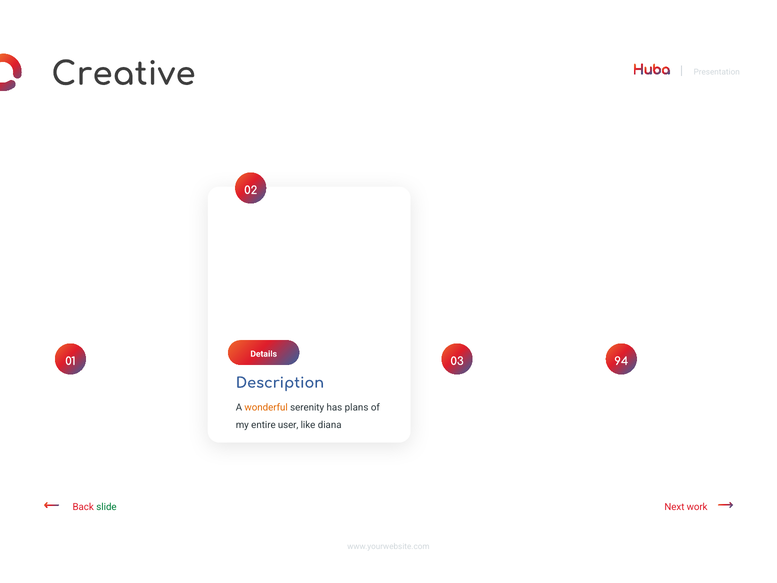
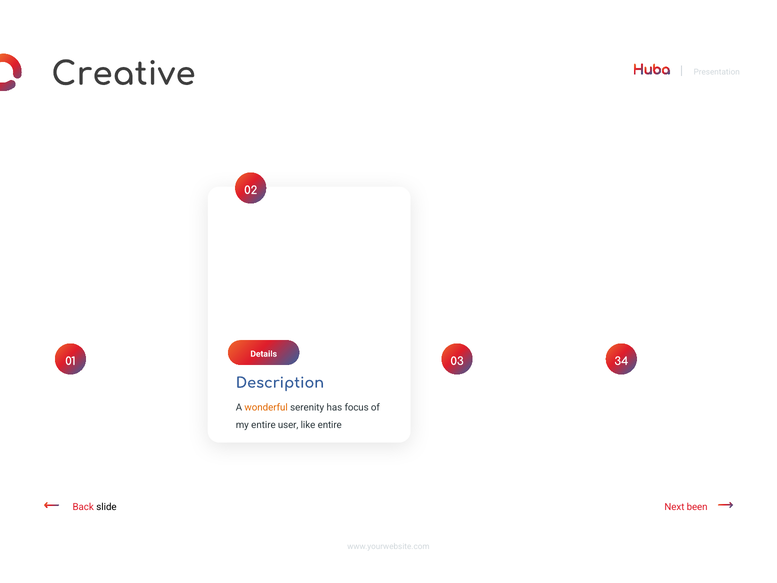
94: 94 -> 34 (621, 361)
plans: plans -> focus (357, 407)
like diana: diana -> entire (330, 425)
slide colour: green -> black (106, 507)
work: work -> been (697, 507)
